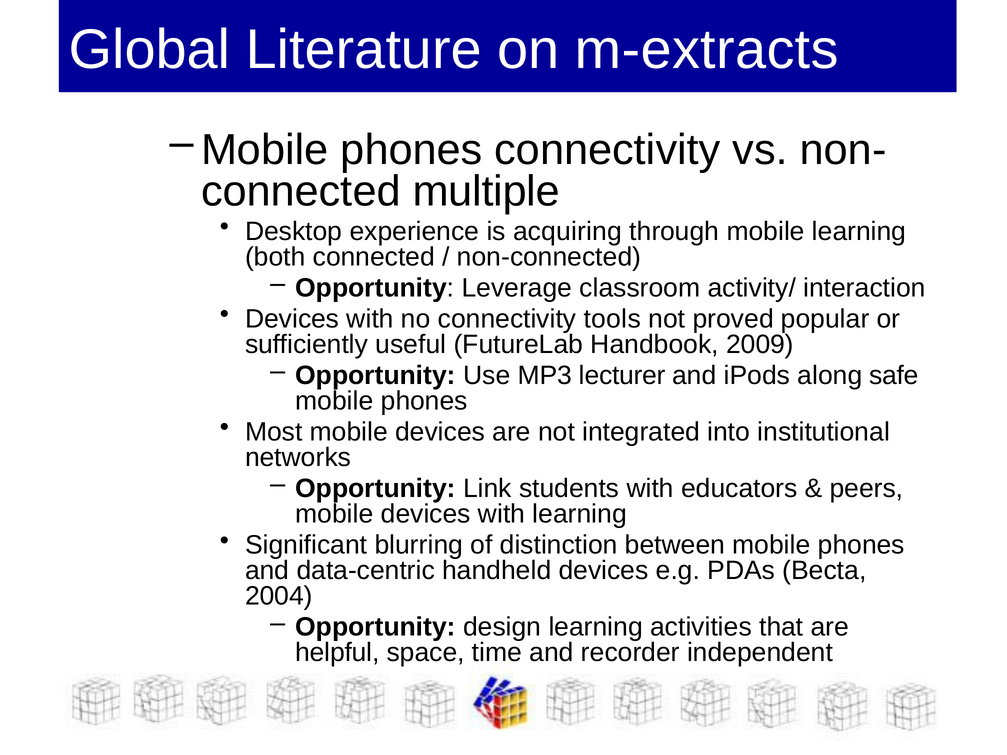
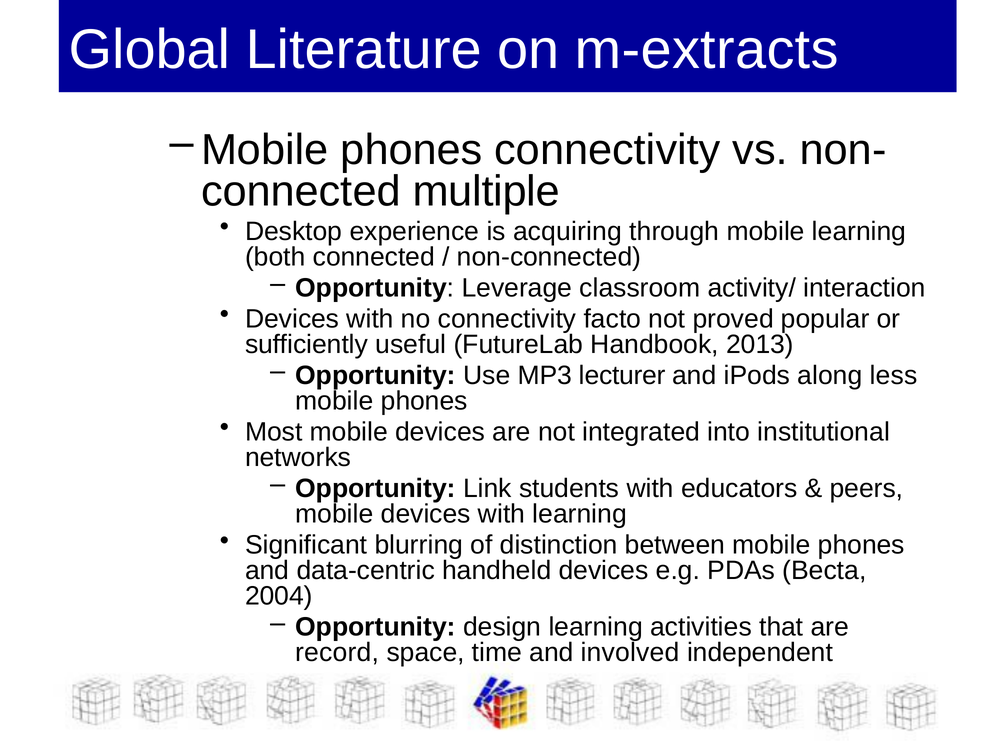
tools: tools -> facto (612, 319)
2009: 2009 -> 2013 (760, 345)
safe: safe -> less (894, 376)
helpful: helpful -> record (337, 653)
recorder: recorder -> involved (630, 653)
